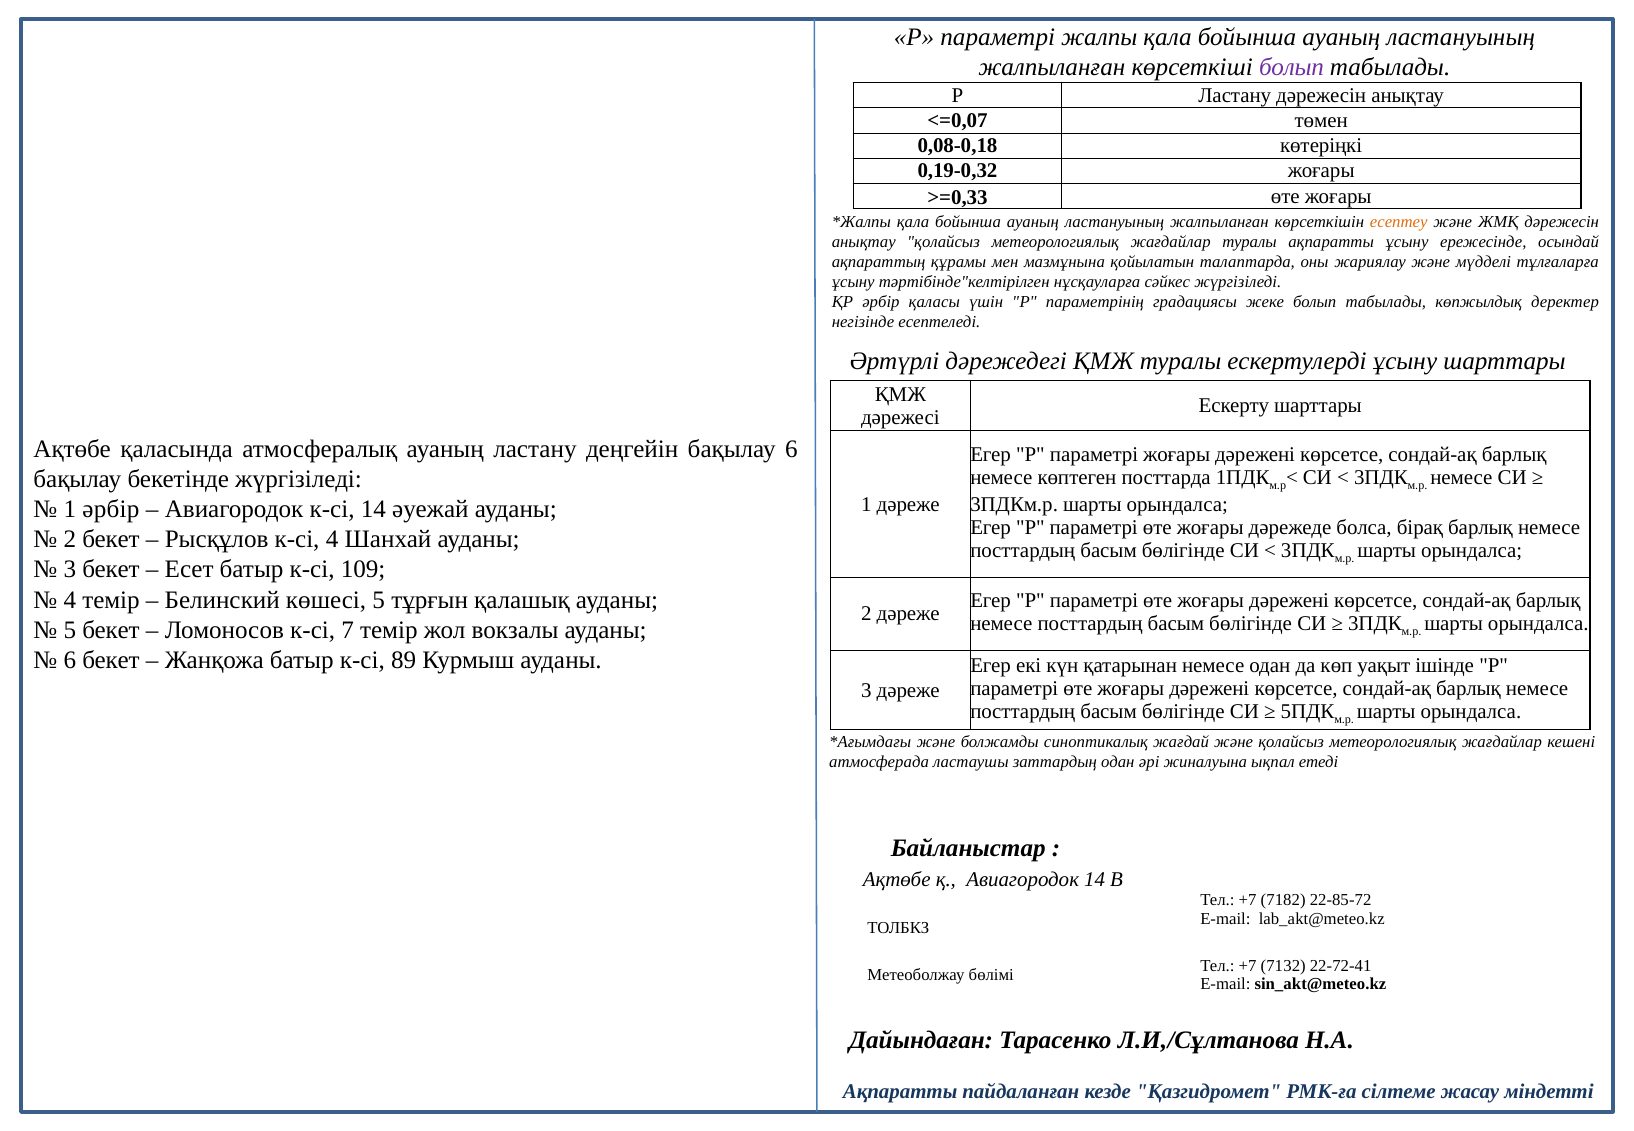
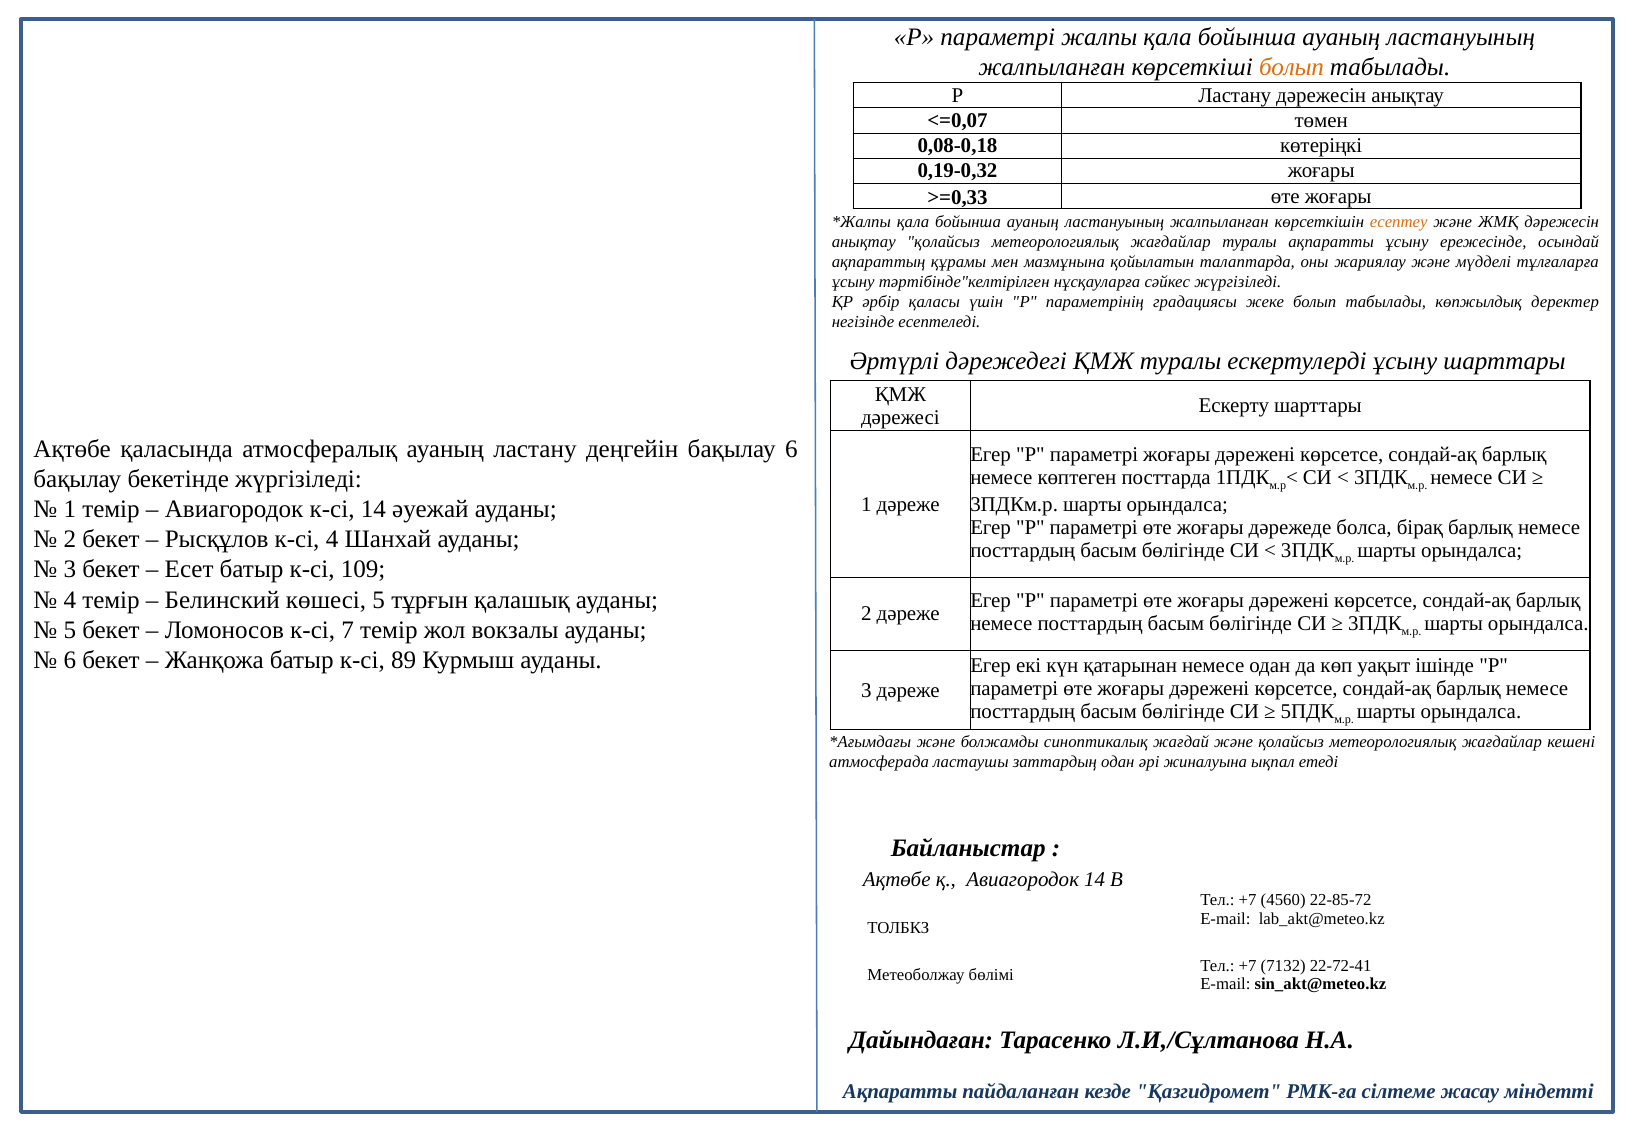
болып colour: purple -> orange (1291, 67)
1 әрбір: әрбір -> темір (111, 509)
7182: 7182 -> 4560 (1283, 901)
